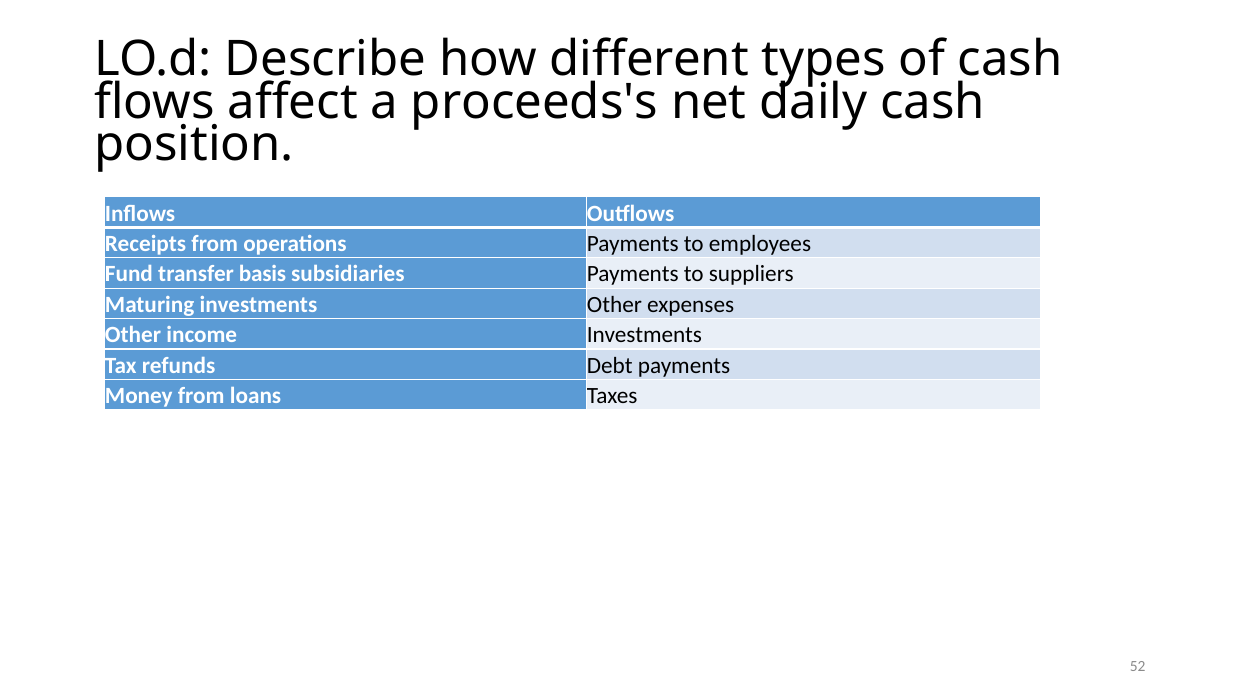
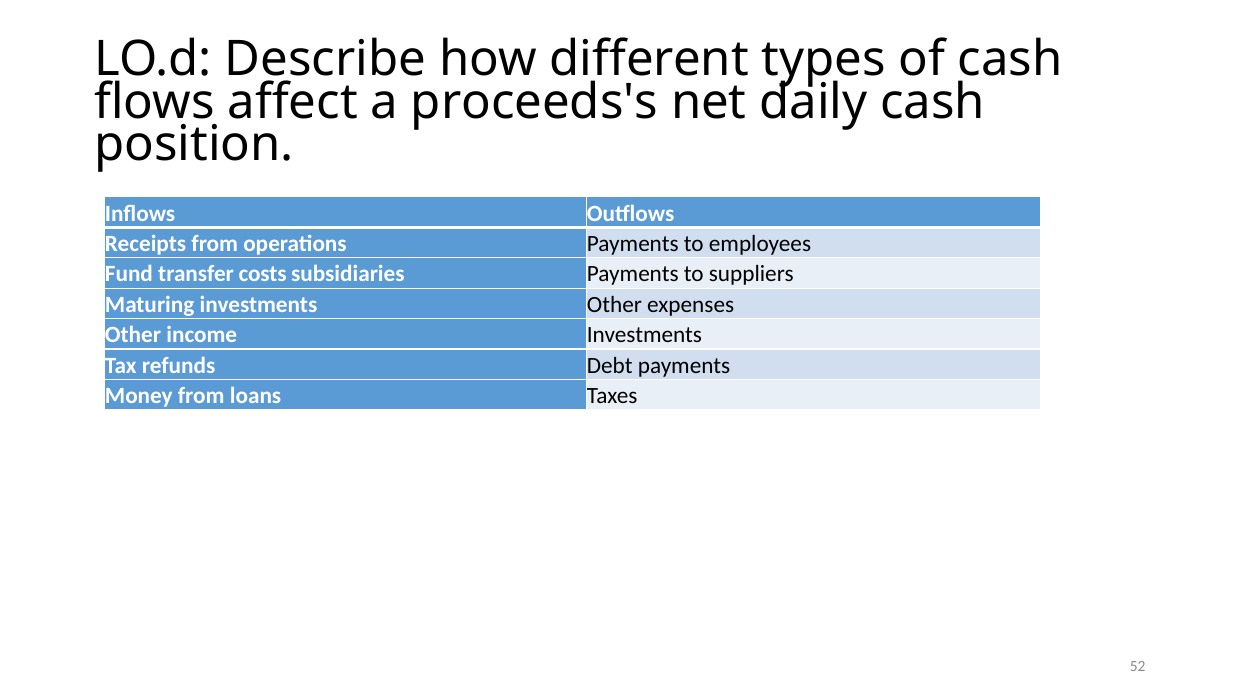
basis: basis -> costs (263, 274)
